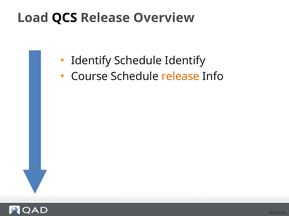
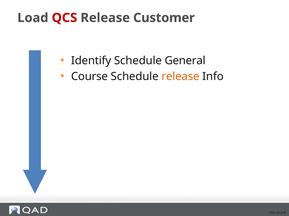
QCS colour: black -> red (64, 18)
Overview: Overview -> Customer (164, 18)
Schedule Identify: Identify -> General (185, 61)
